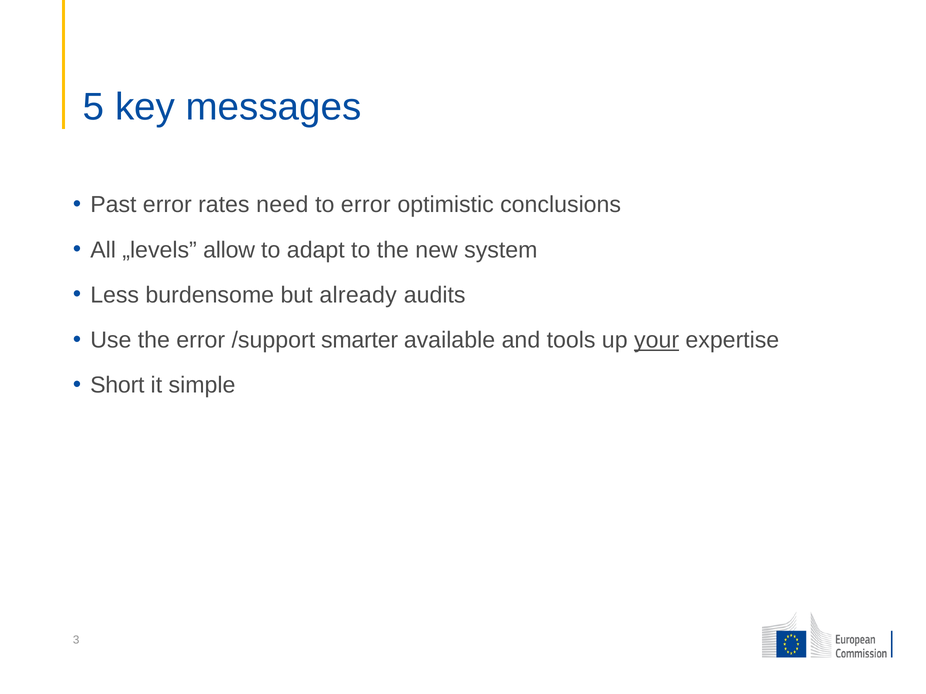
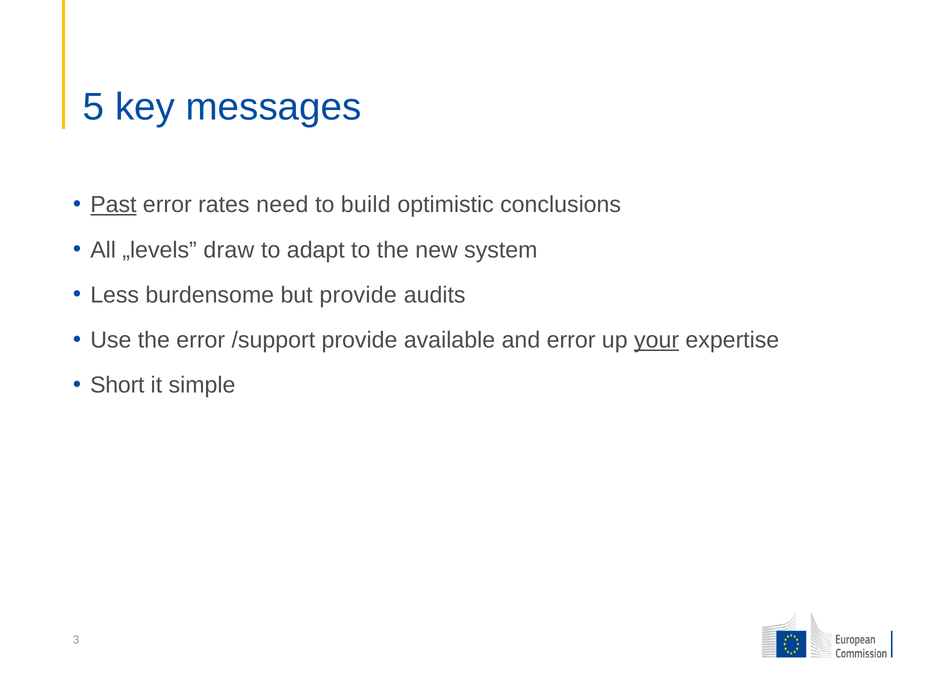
Past underline: none -> present (113, 205)
to error: error -> build (366, 205)
allow: allow -> draw (229, 250)
but already: already -> provide (358, 295)
/support smarter: smarter -> provide (359, 340)
and tools: tools -> error (571, 340)
